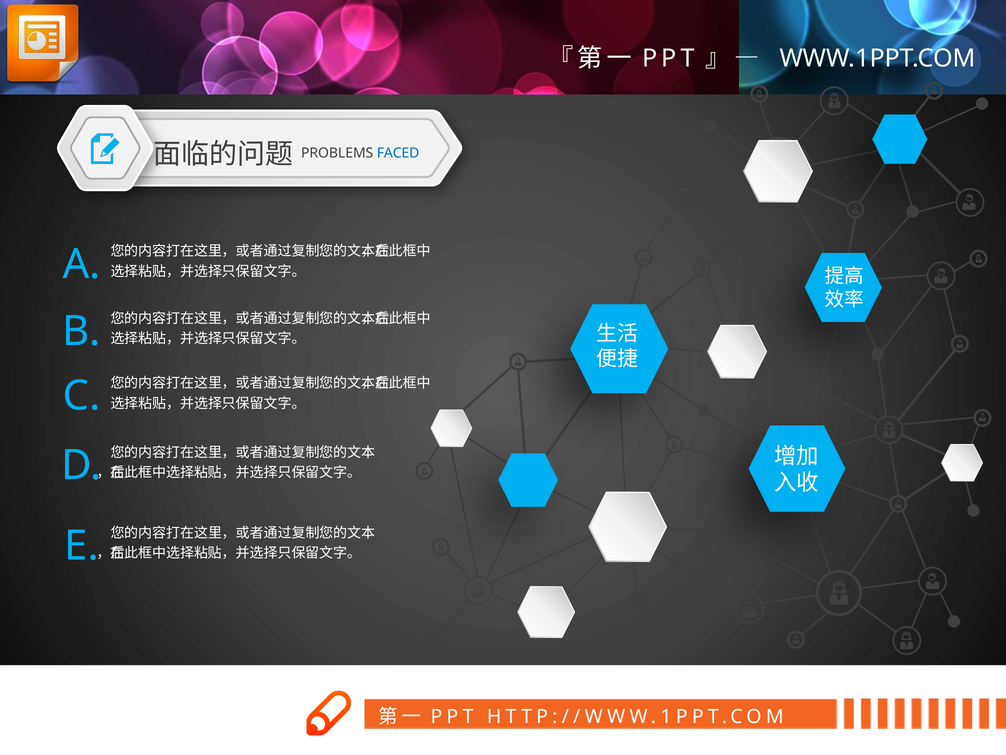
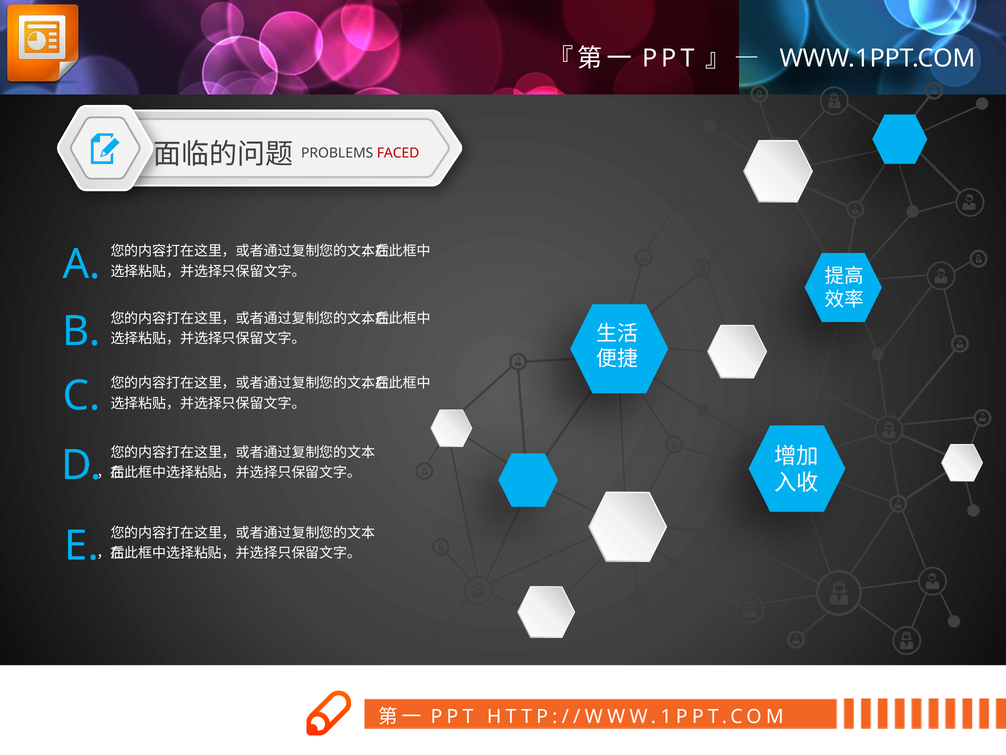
FACED colour: blue -> red (398, 153)
